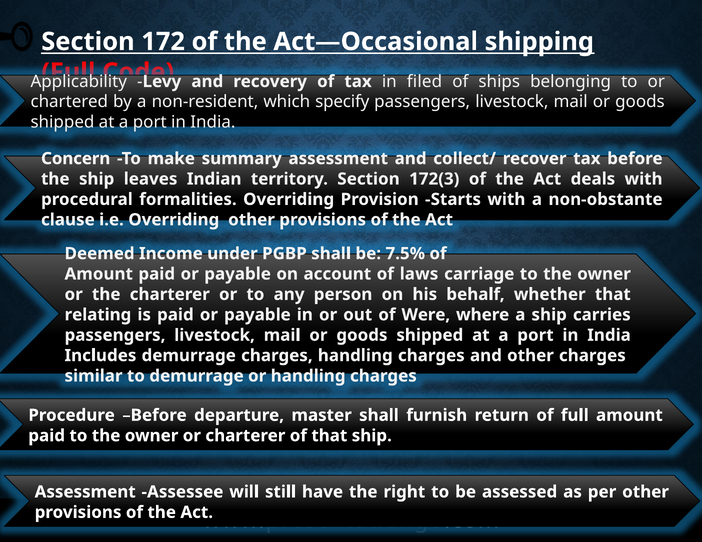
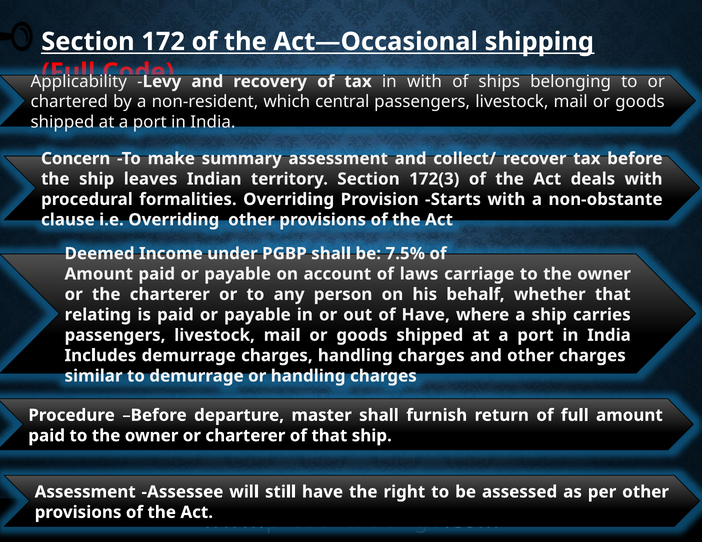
in filed: filed -> with (424, 81)
specify: specify -> central (342, 102)
of Were: Were -> Have (426, 315)
